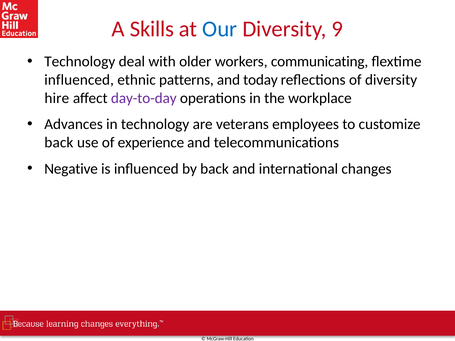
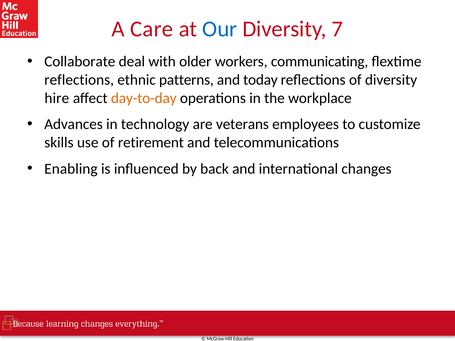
Skills: Skills -> Care (152, 29)
9: 9 -> 7 (337, 29)
Technology: Technology -> Collaborate (80, 62)
influenced: influenced -> reflections (79, 80)
day-to-day colour: purple -> orange (144, 98)
back: back -> skills (59, 143)
experience: experience -> retirement (151, 143)
Negative: Negative -> Enabling (71, 169)
